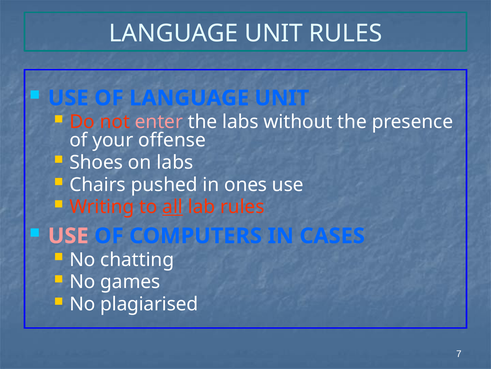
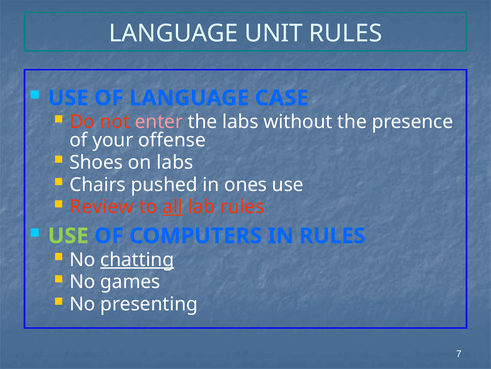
OF LANGUAGE UNIT: UNIT -> CASE (282, 98)
Writing: Writing -> Review (102, 207)
USE colour: pink -> light green (68, 235)
IN CASES: CASES -> RULES (332, 235)
chatting underline: none -> present (137, 259)
plagiarised: plagiarised -> presenting (149, 304)
